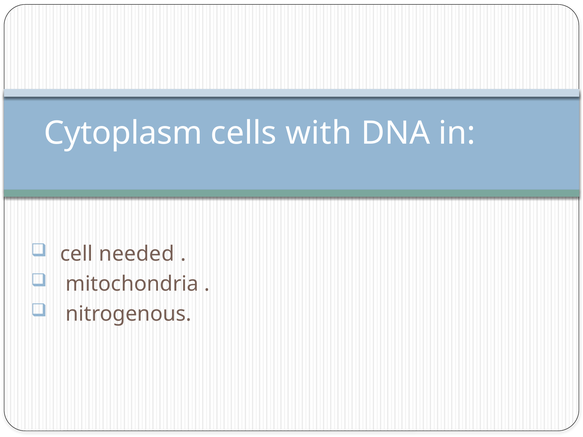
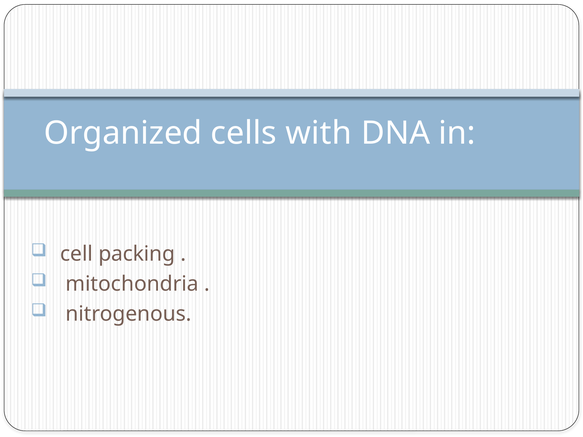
Cytoplasm: Cytoplasm -> Organized (123, 133)
needed: needed -> packing (137, 254)
